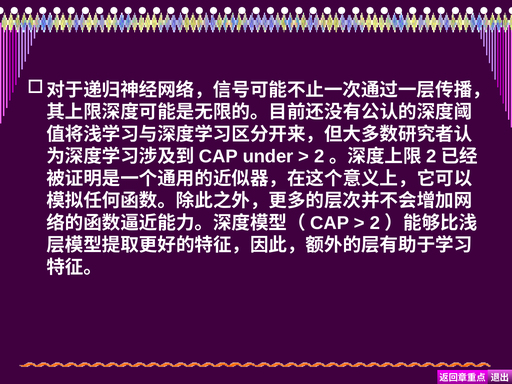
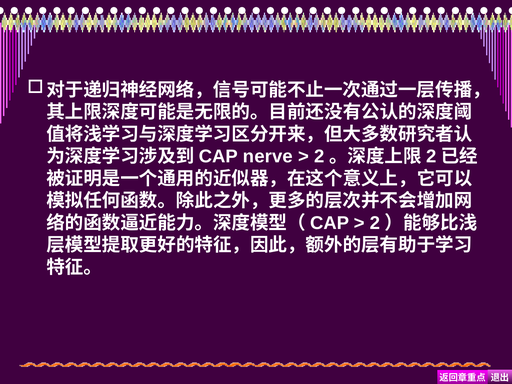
under: under -> nerve (268, 156)
